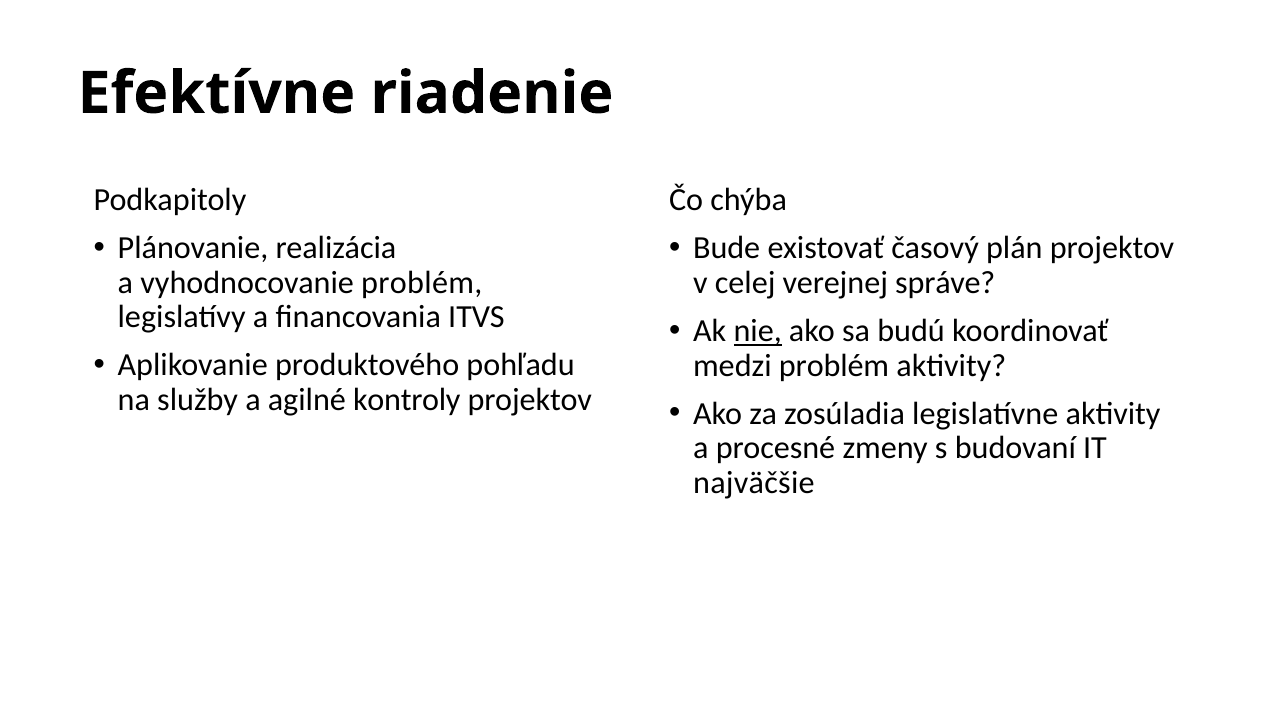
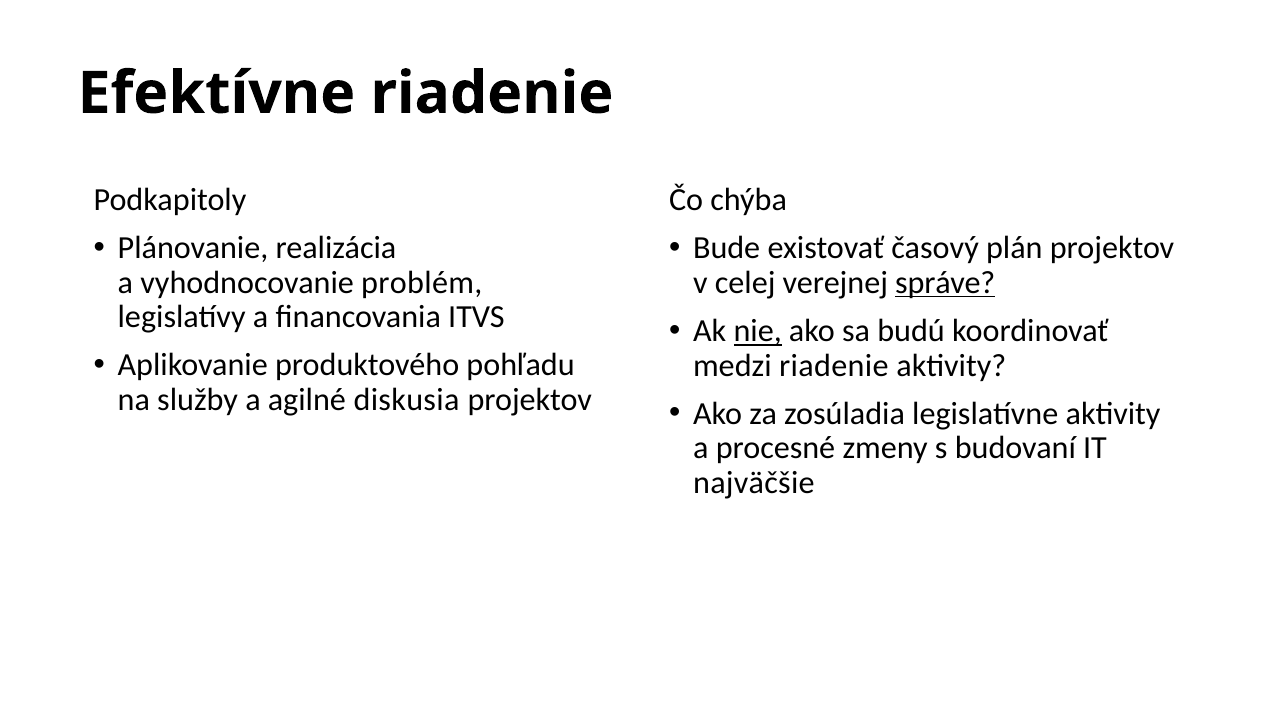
správe underline: none -> present (945, 283)
medzi problém: problém -> riadenie (834, 366)
kontroly: kontroly -> diskusia (407, 400)
